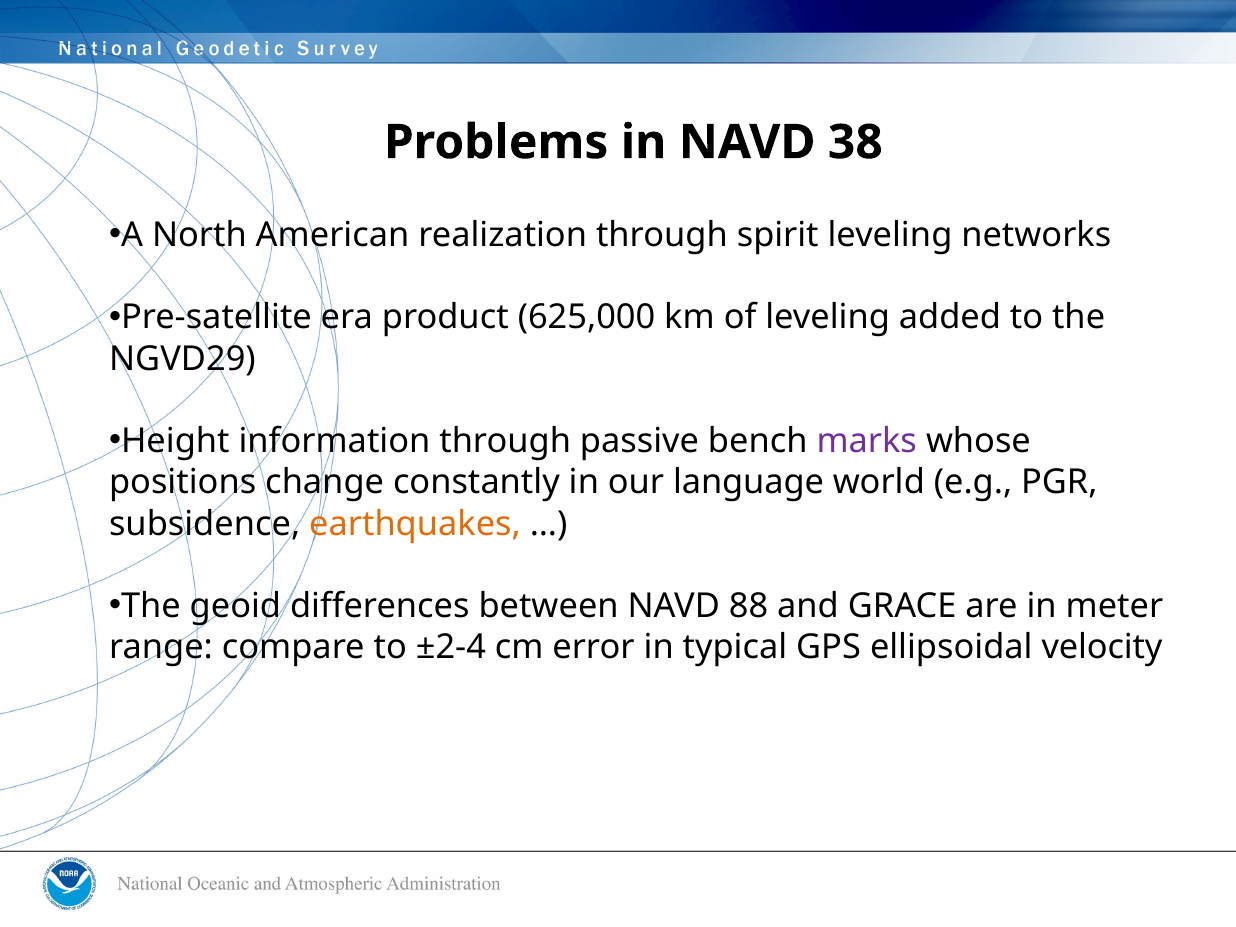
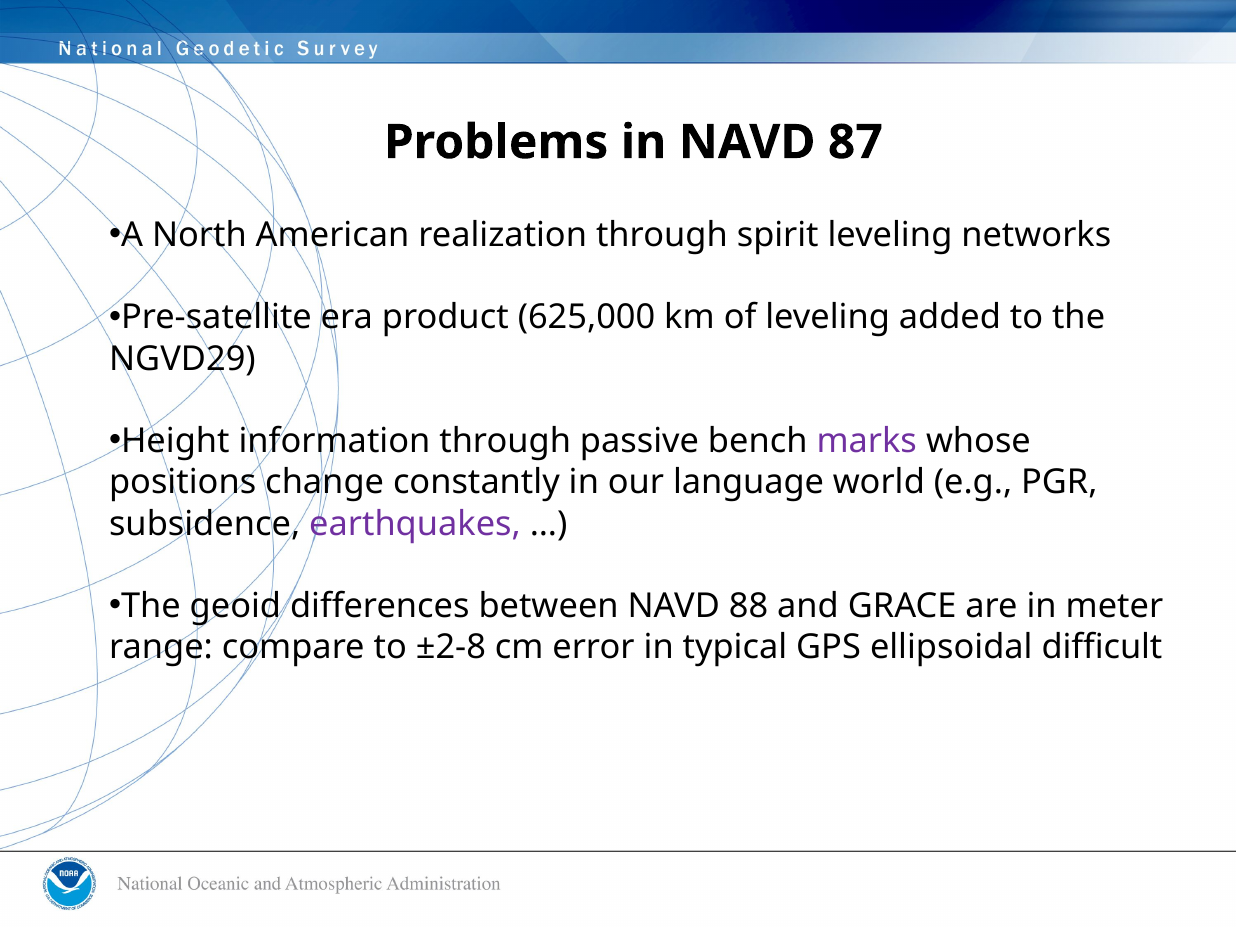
38: 38 -> 87 (855, 142)
earthquakes colour: orange -> purple (415, 524)
±2-4: ±2-4 -> ±2-8 (451, 647)
velocity: velocity -> difficult (1102, 647)
